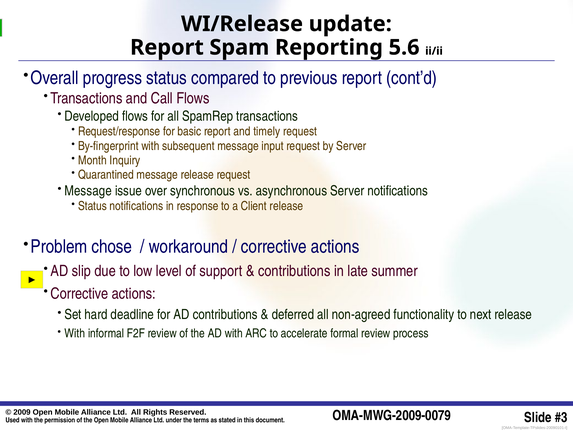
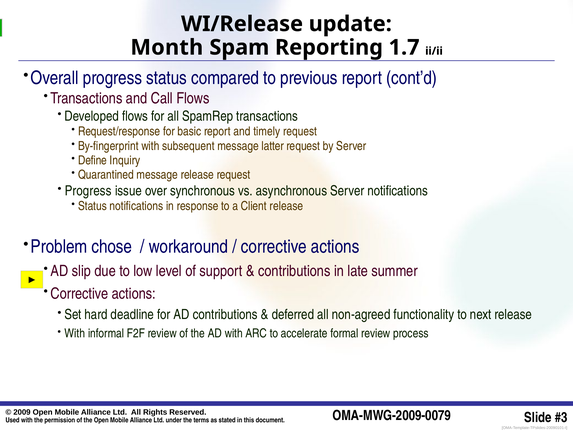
Report: Report -> Month (167, 47)
5.6: 5.6 -> 1.7 (404, 47)
input: input -> latter (273, 146)
Month: Month -> Define (93, 160)
Message: Message -> Progress (88, 191)
